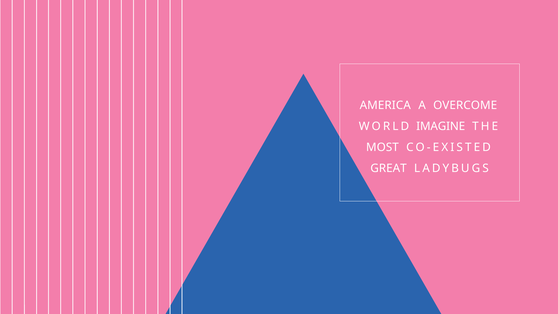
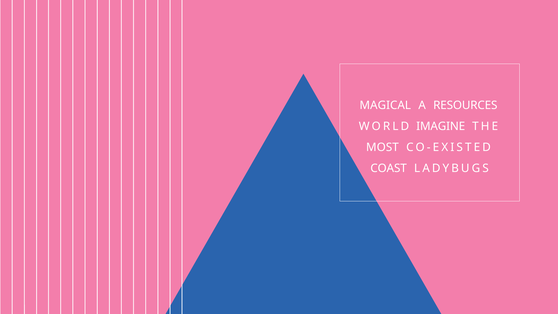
AMERICA: AMERICA -> MAGICAL (385, 105)
OVERCOME: OVERCOME -> RESOURCES (465, 105)
GREAT: GREAT -> COAST (389, 168)
